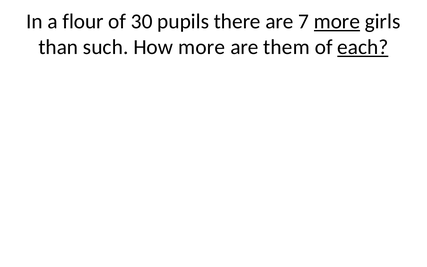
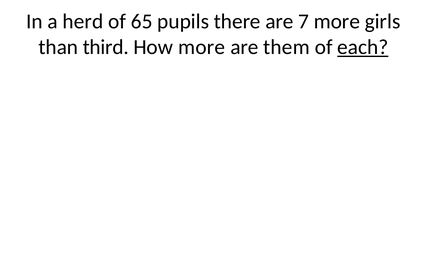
flour: flour -> herd (83, 22)
30: 30 -> 65 (142, 22)
more underline: present -> none (337, 22)
such: such -> third (106, 47)
